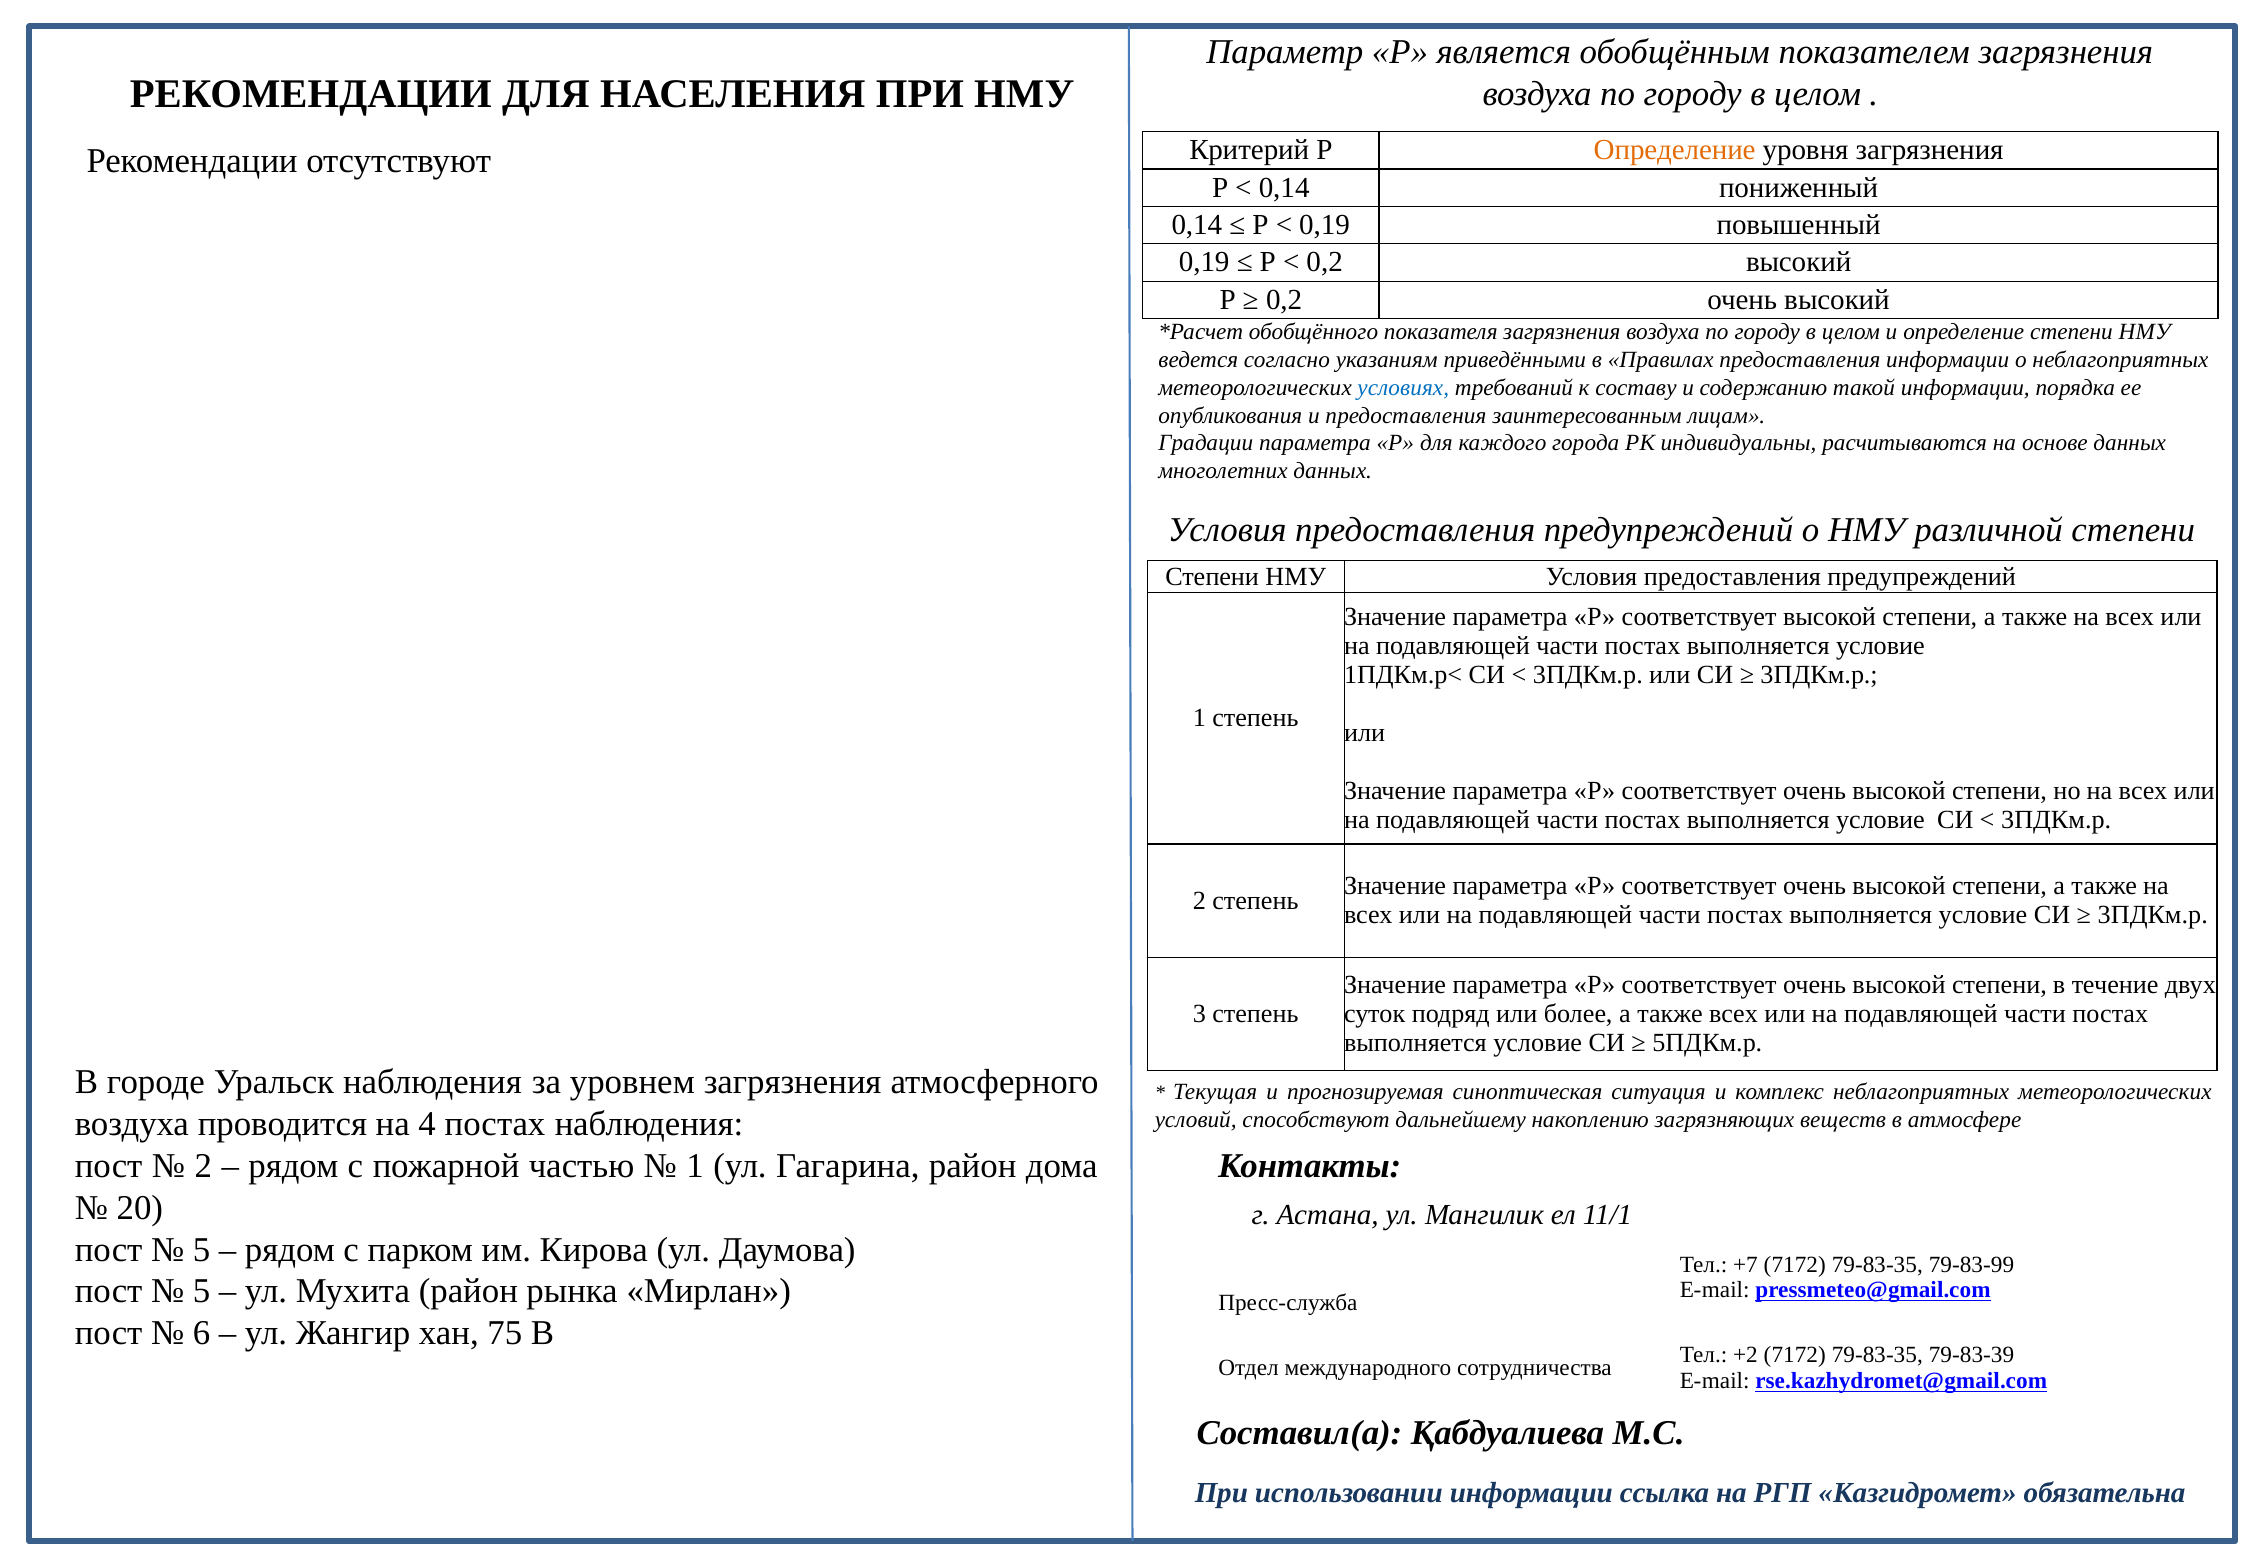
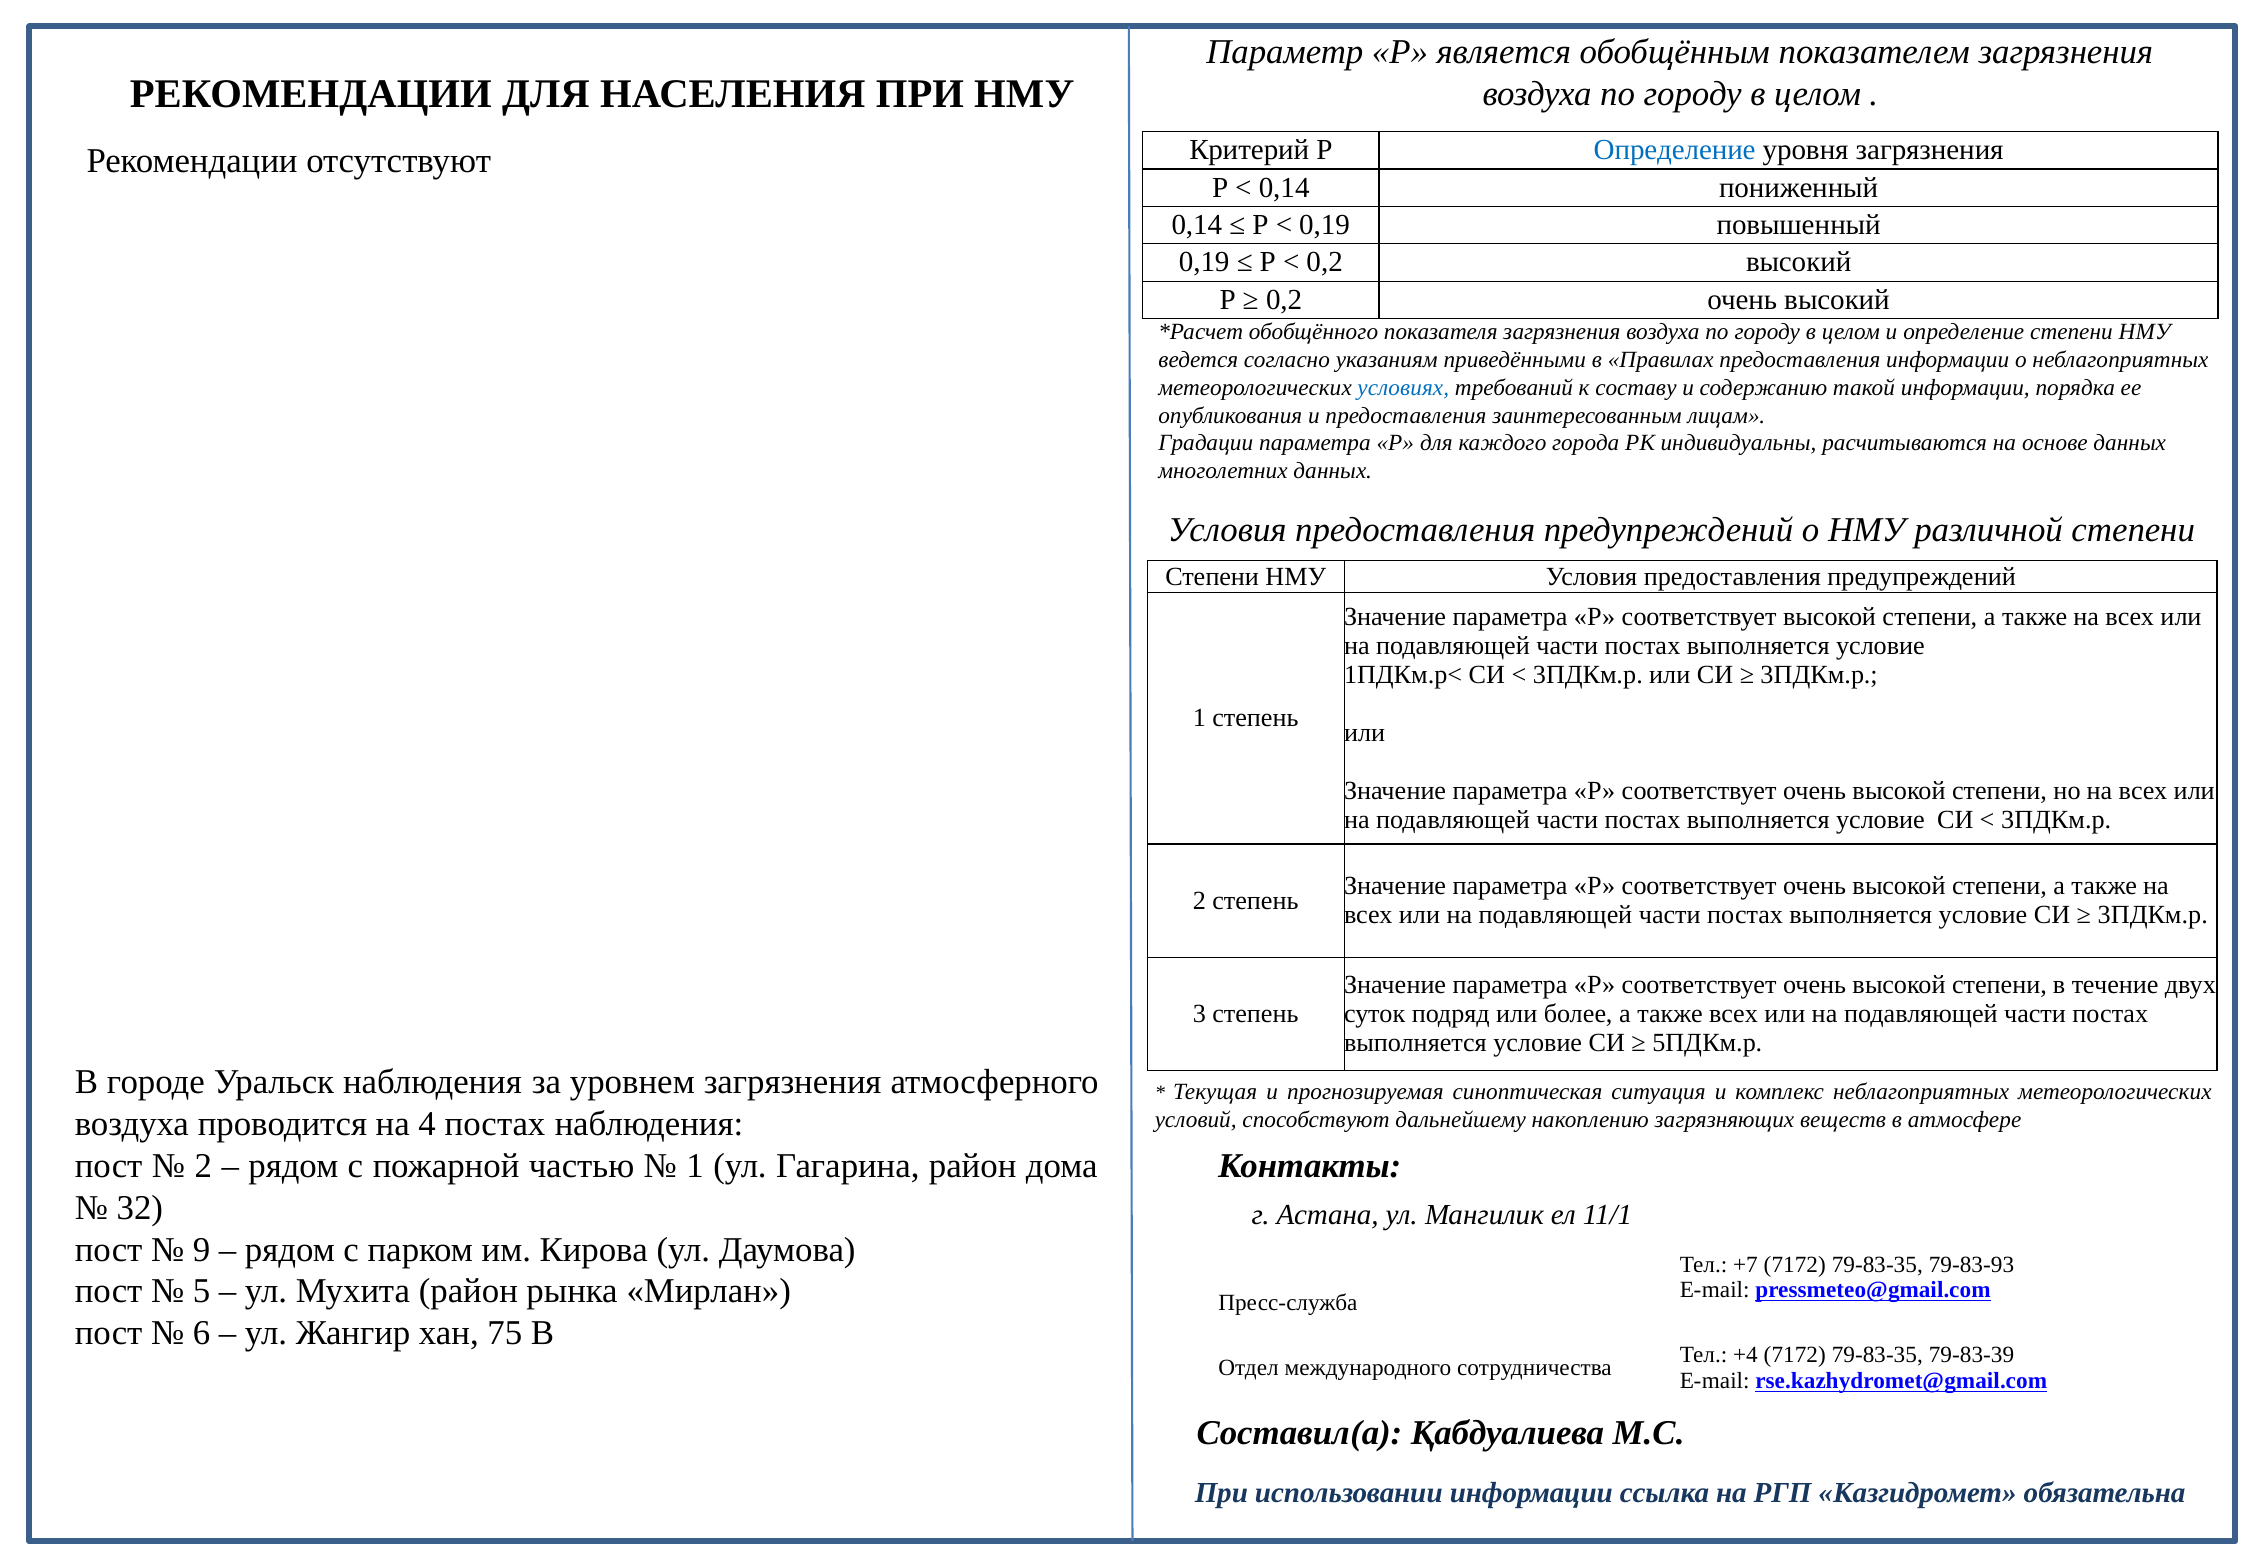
Определение colour: orange -> blue (1675, 150)
20: 20 -> 32 (140, 1208)
5: 5 -> 9 (202, 1250)
79-83-99: 79-83-99 -> 79-83-93 (1971, 1265)
+2: +2 -> +4 (1745, 1355)
